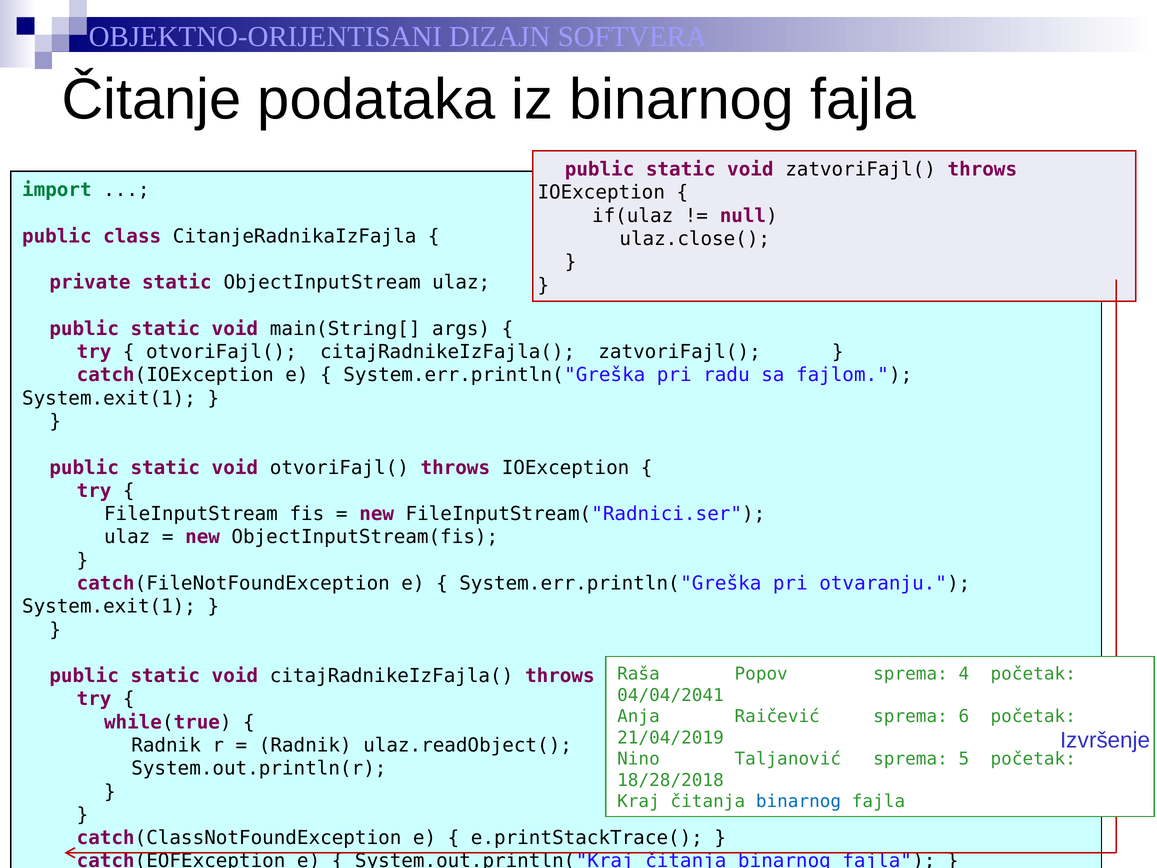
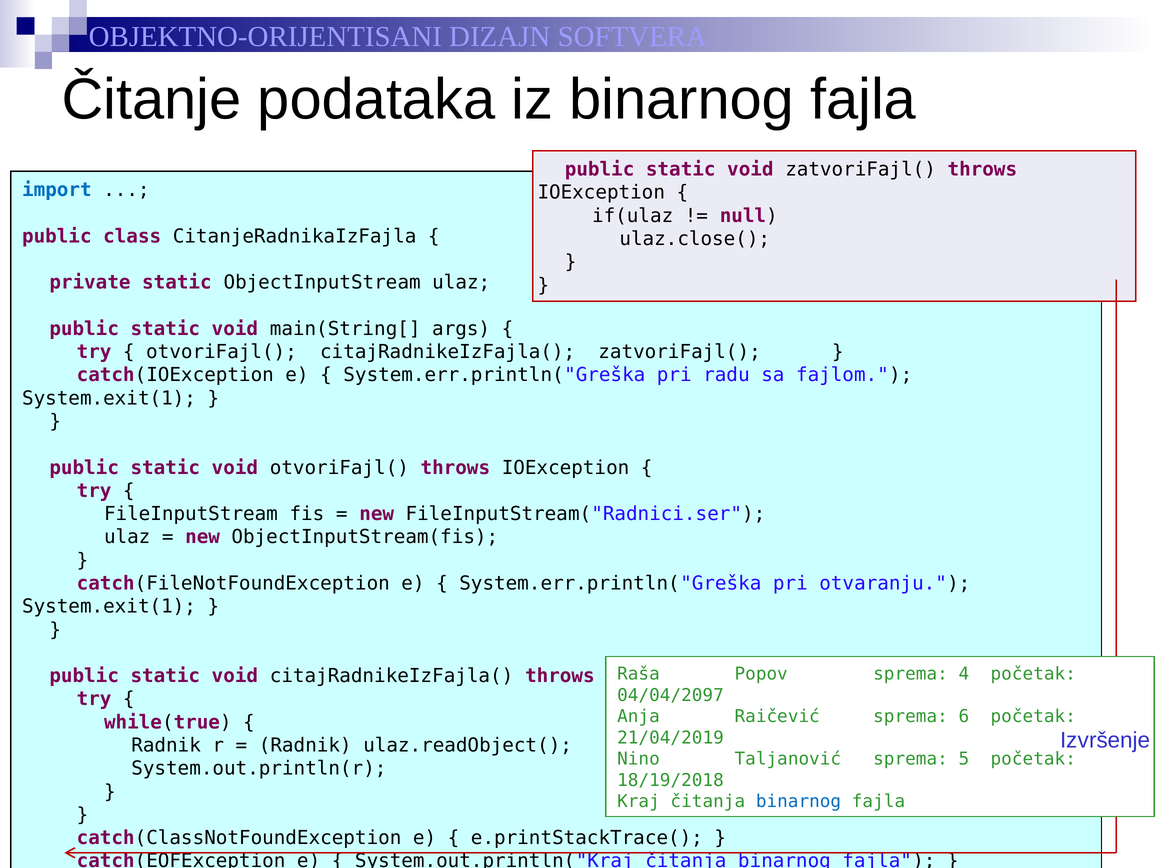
import colour: green -> blue (57, 190)
04/04/2041: 04/04/2041 -> 04/04/2097 (670, 695)
18/28/2018: 18/28/2018 -> 18/19/2018 (670, 780)
